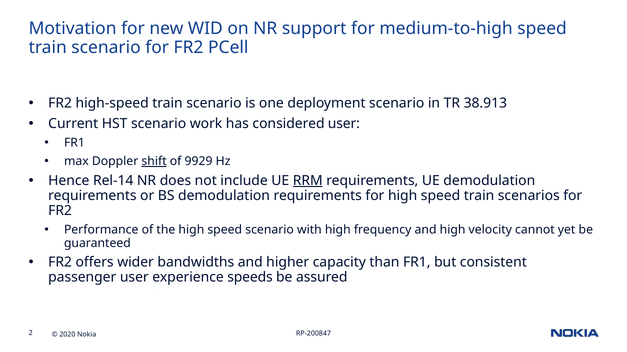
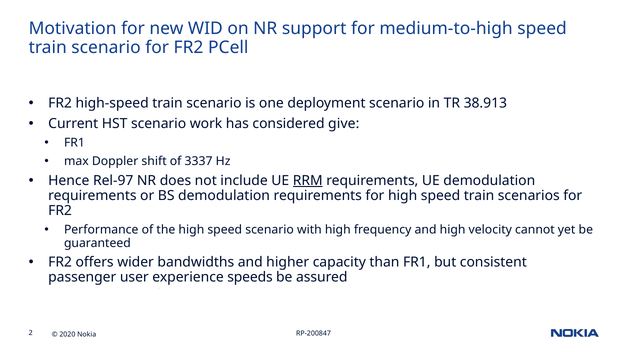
considered user: user -> give (344, 124)
shift underline: present -> none (154, 162)
9929: 9929 -> 3337 (199, 162)
Rel-14: Rel-14 -> Rel-97 (113, 181)
